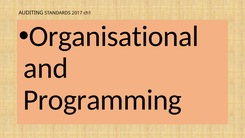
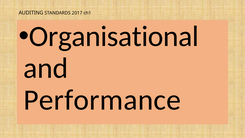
Programming: Programming -> Performance (102, 100)
